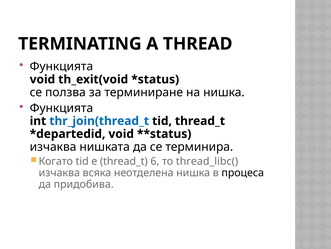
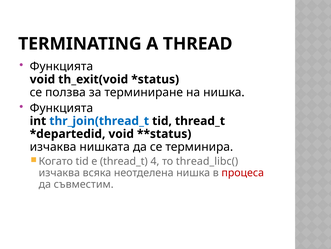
6: 6 -> 4 (155, 161)
процеса colour: black -> red (243, 172)
придобива: придобива -> съвместим (84, 184)
